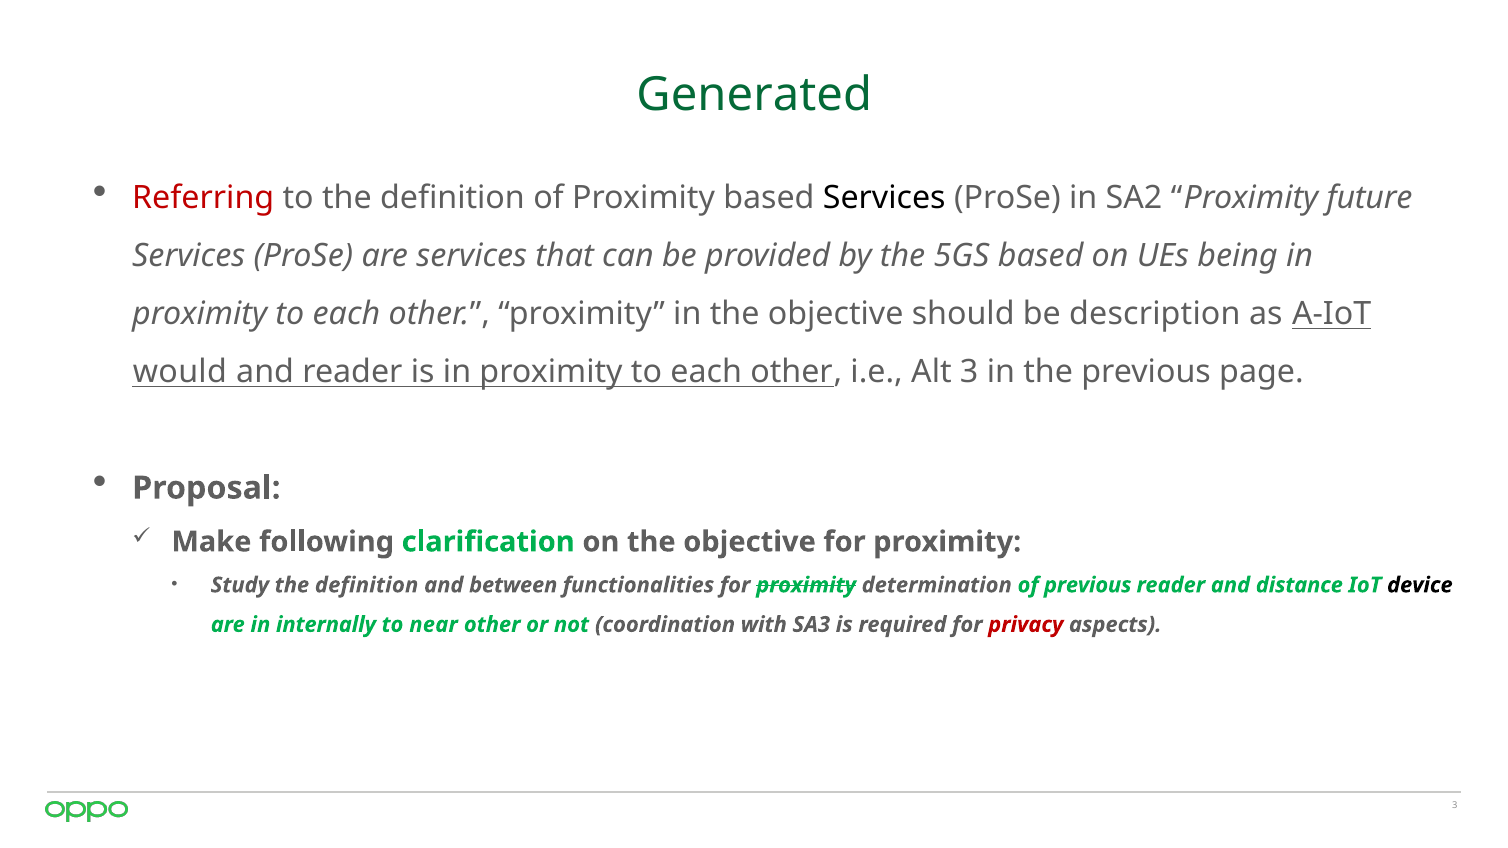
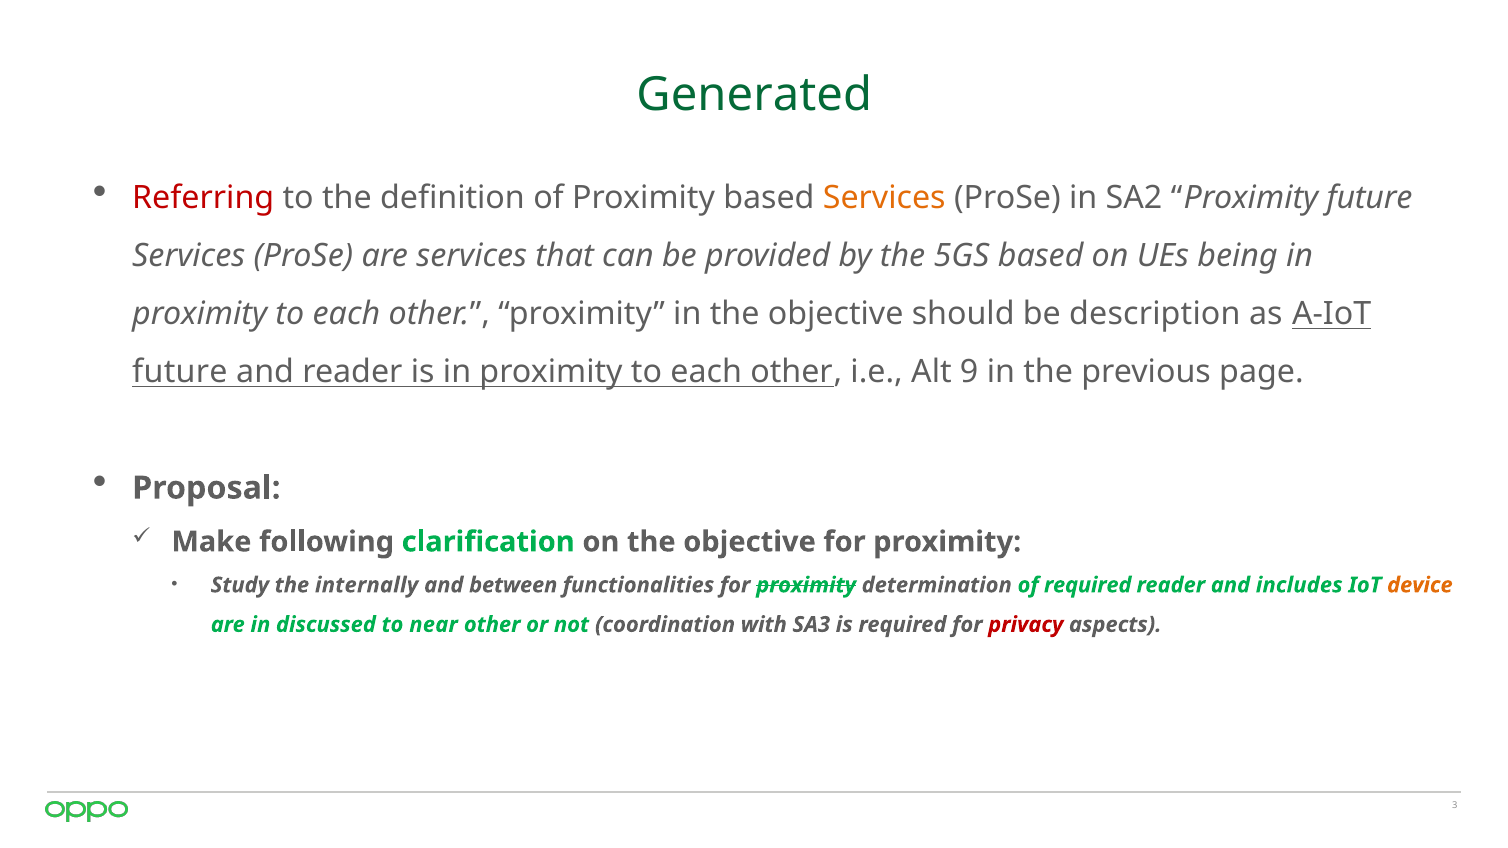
Services colour: black -> orange (884, 198)
would: would -> future (180, 372)
Alt 3: 3 -> 9 (969, 372)
Study the definition: definition -> internally (367, 585)
of previous: previous -> required (1088, 585)
distance: distance -> includes (1299, 585)
device colour: black -> orange (1420, 585)
internally: internally -> discussed (326, 625)
